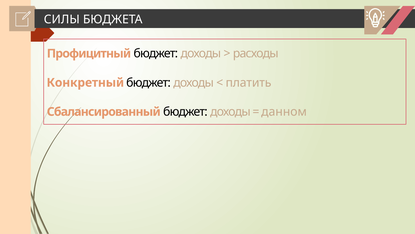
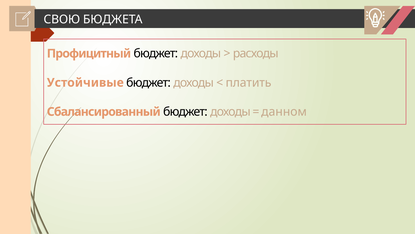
СИЛЫ: СИЛЫ -> СВОЮ (62, 19)
Конкретный: Конкретный -> Устойчивые (85, 82)
